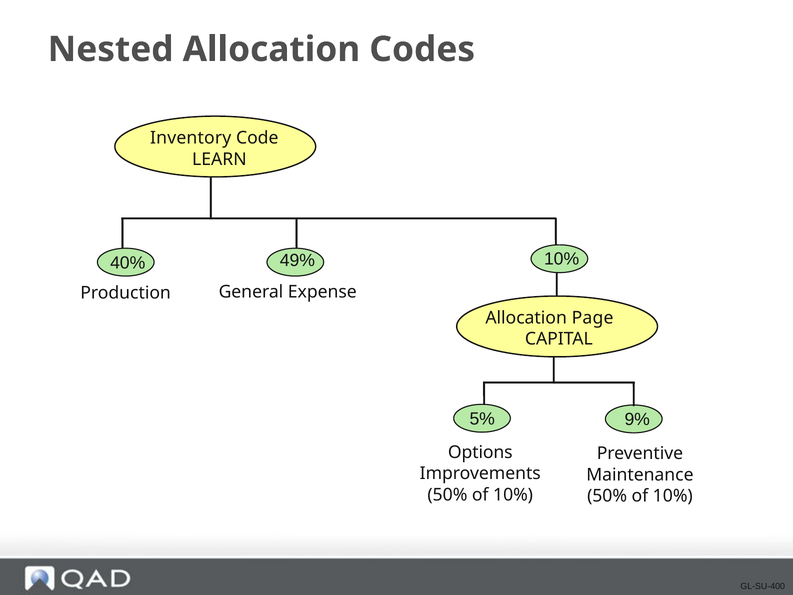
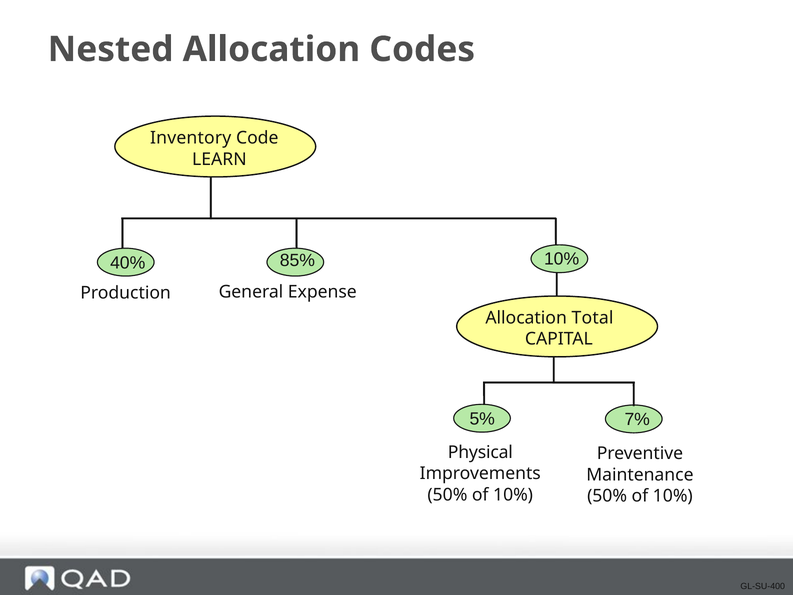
49%: 49% -> 85% (297, 260)
Page: Page -> Total (593, 318)
9%: 9% -> 7% (637, 419)
Options: Options -> Physical (480, 452)
